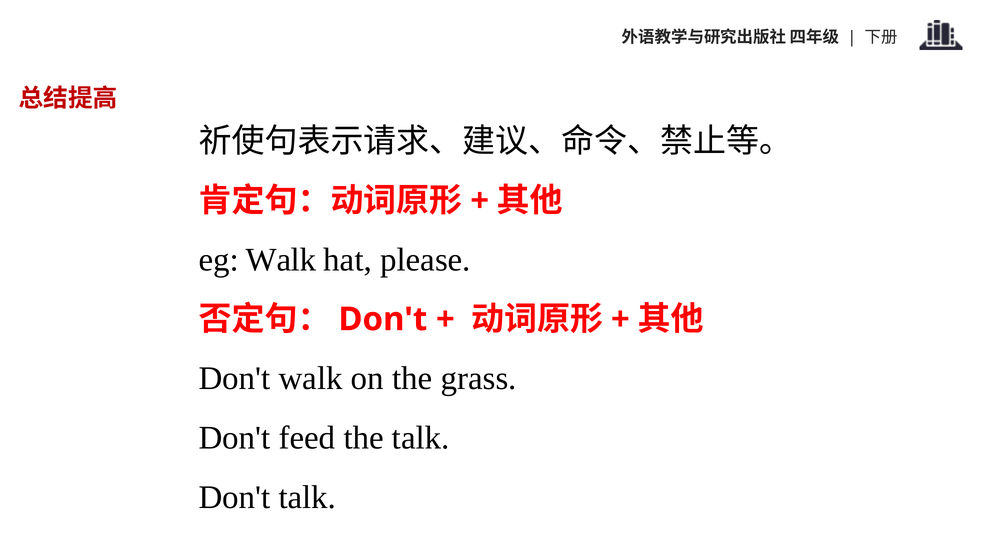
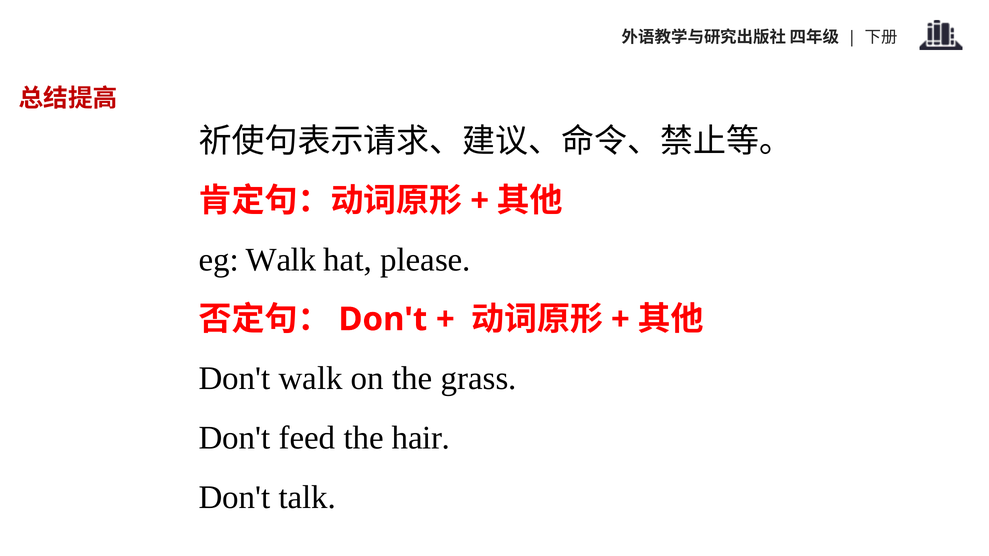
the talk: talk -> hair (421, 438)
